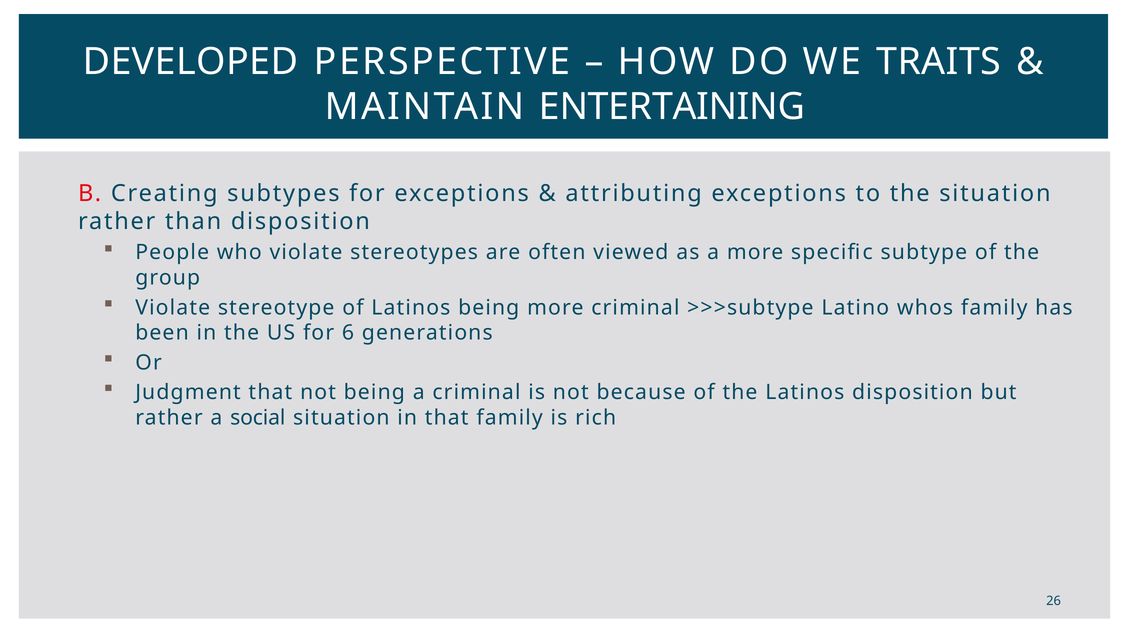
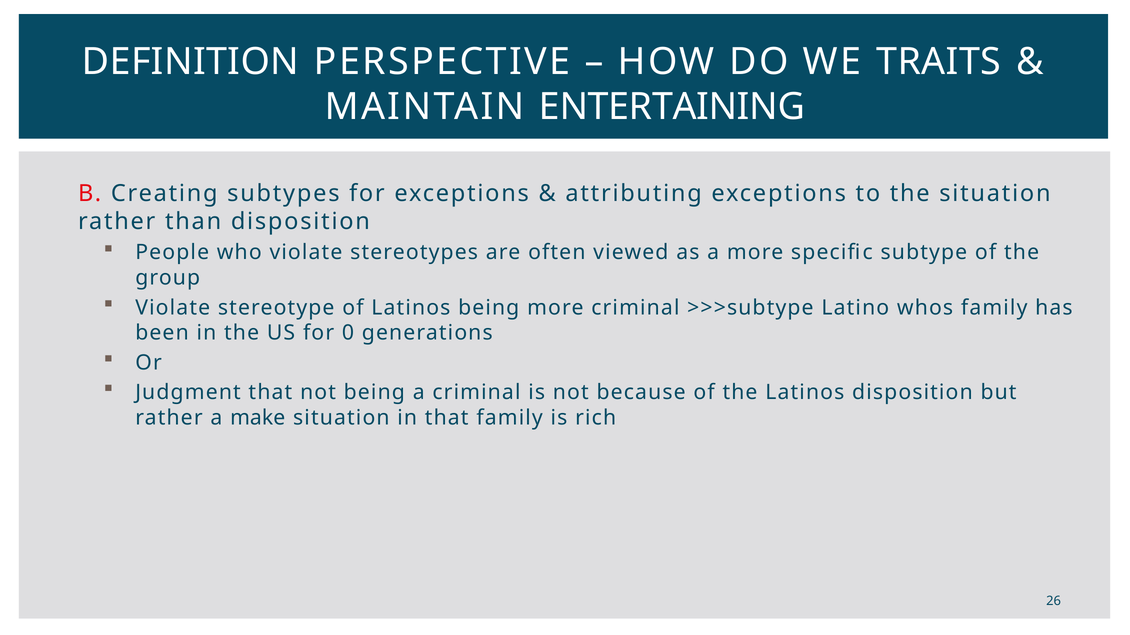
DEVELOPED: DEVELOPED -> DEFINITION (190, 62)
6: 6 -> 0 (348, 333)
social: social -> make (258, 418)
